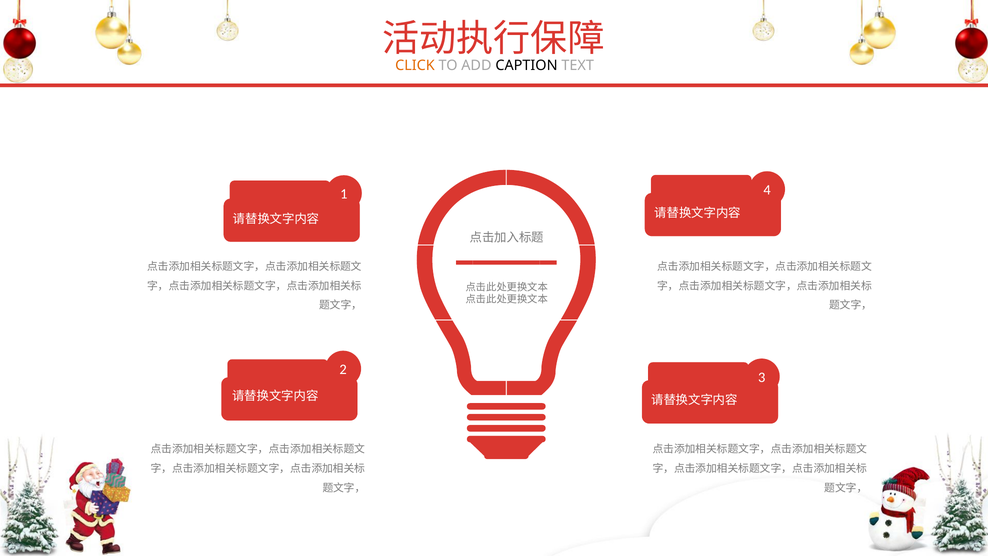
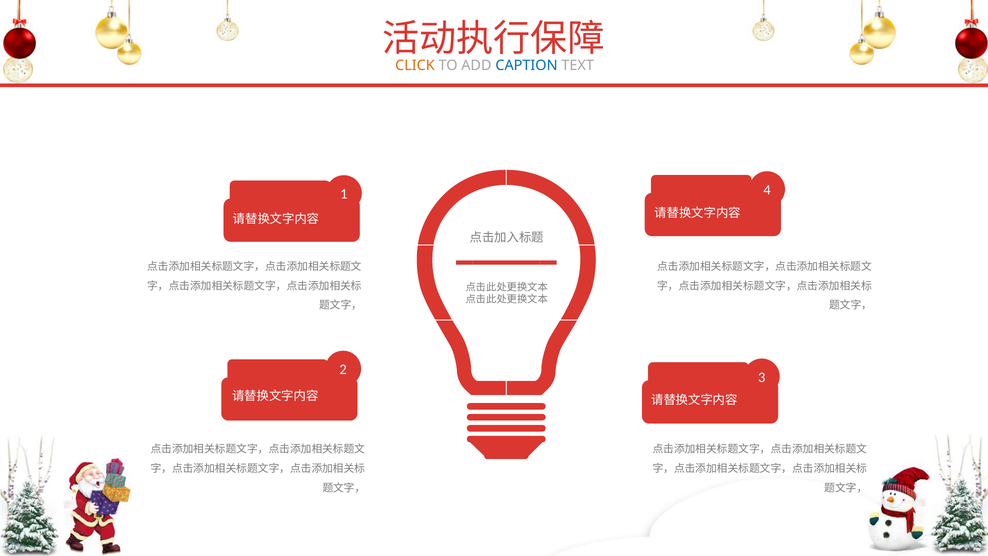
CAPTION colour: black -> blue (526, 65)
